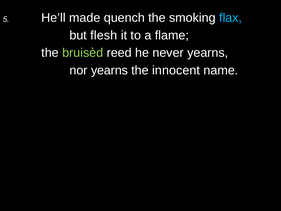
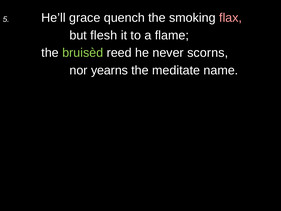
made: made -> grace (85, 18)
flax colour: light blue -> pink (231, 18)
never yearns: yearns -> scorns (208, 53)
innocent: innocent -> meditate (176, 70)
